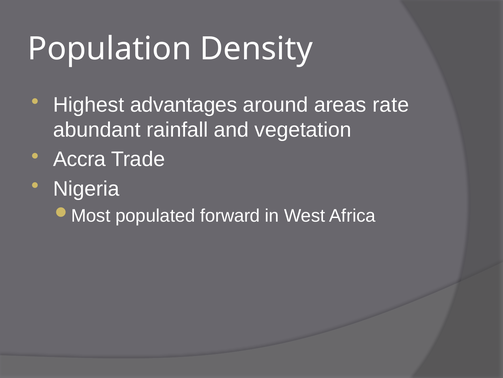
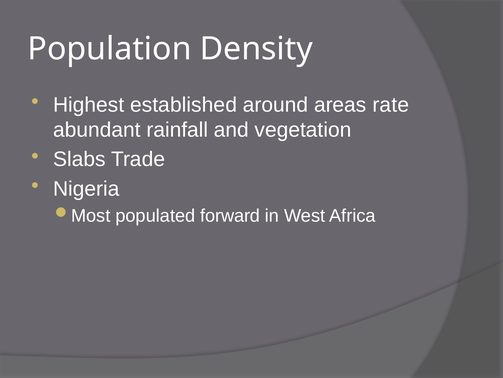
advantages: advantages -> established (184, 105)
Accra: Accra -> Slabs (79, 159)
